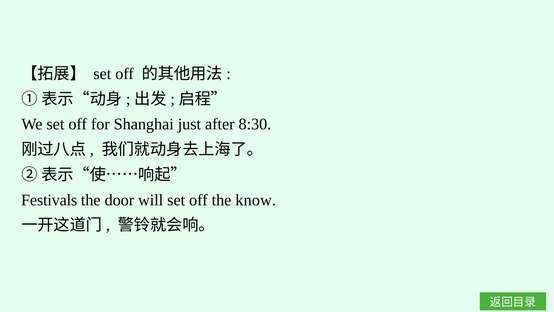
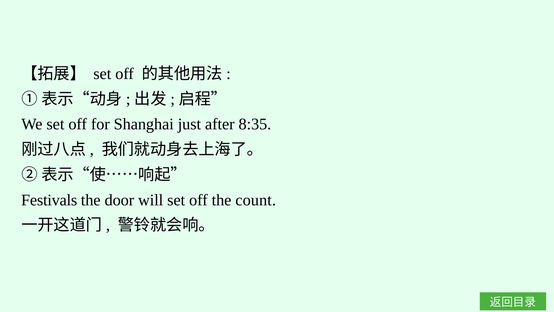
8:30: 8:30 -> 8:35 (255, 124)
know: know -> count (256, 200)
